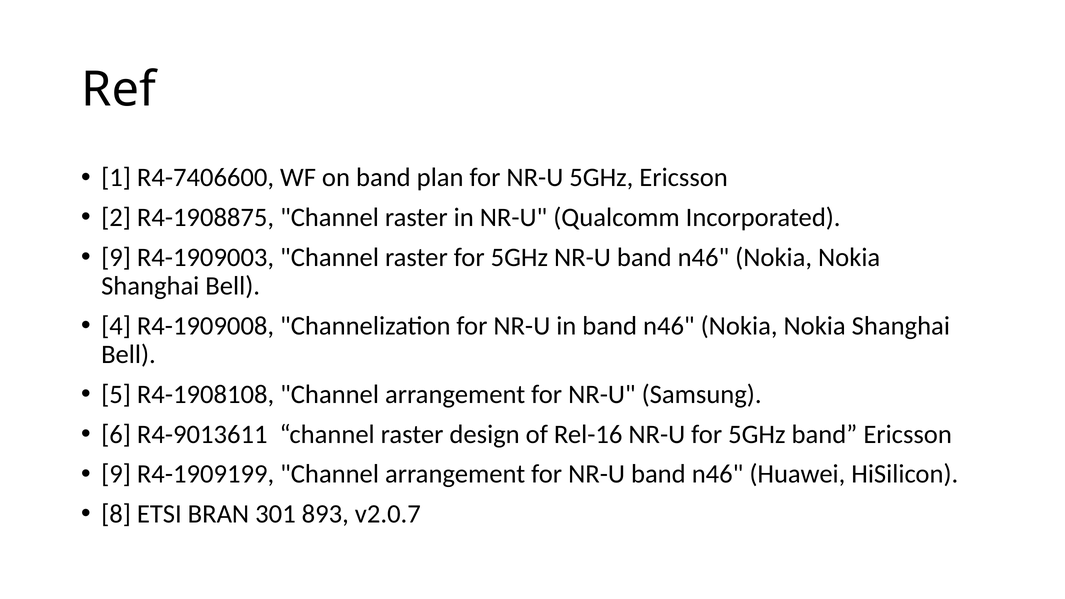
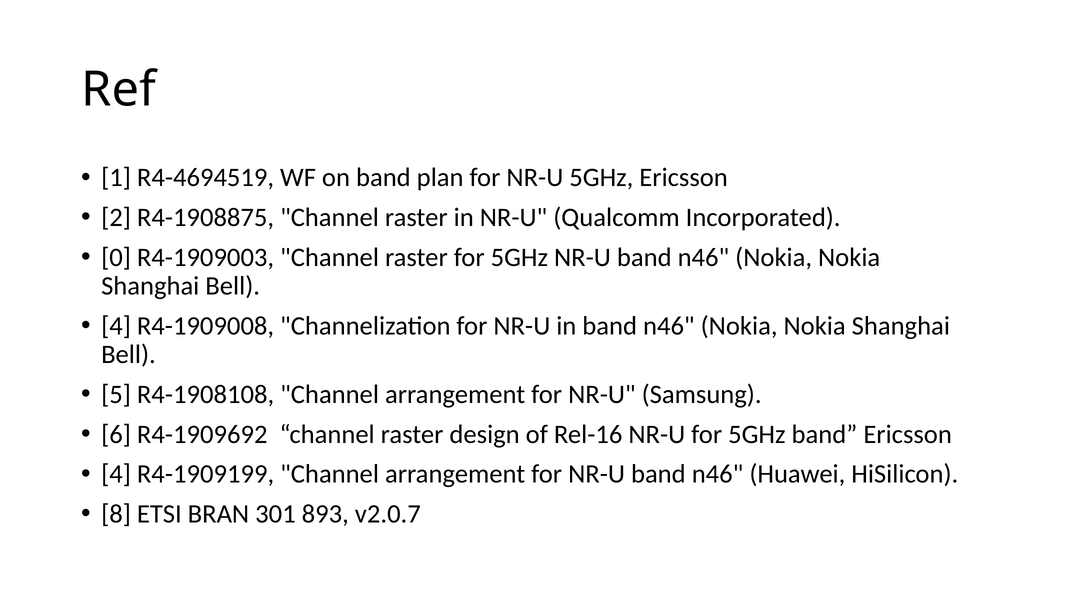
R4-7406600: R4-7406600 -> R4-4694519 (206, 178)
9: 9 -> 0 (116, 257)
R4-9013611: R4-9013611 -> R4-1909692 (202, 434)
9: 9 -> 4 (116, 474)
